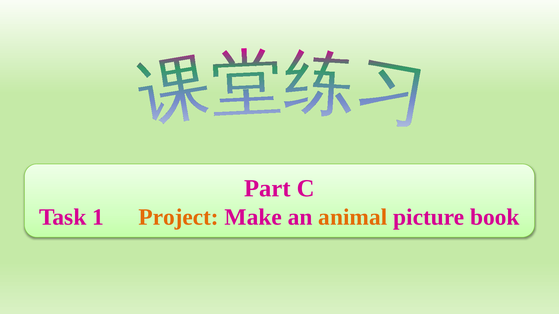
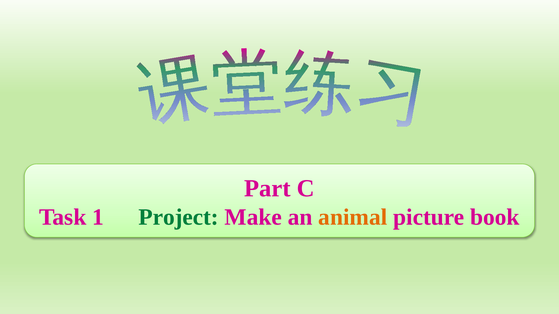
Project colour: orange -> green (179, 217)
